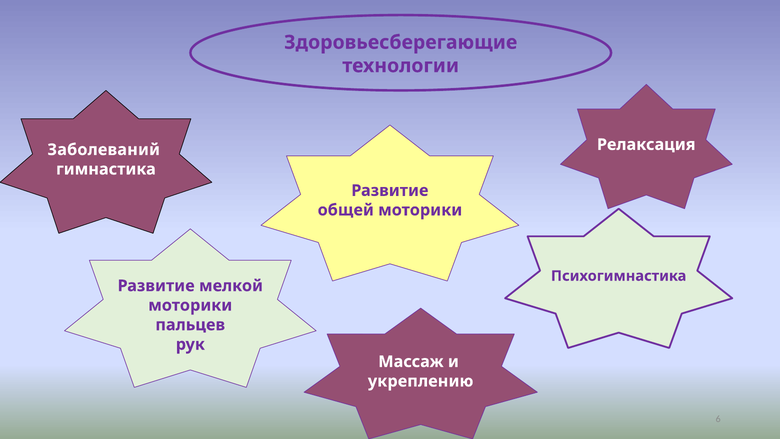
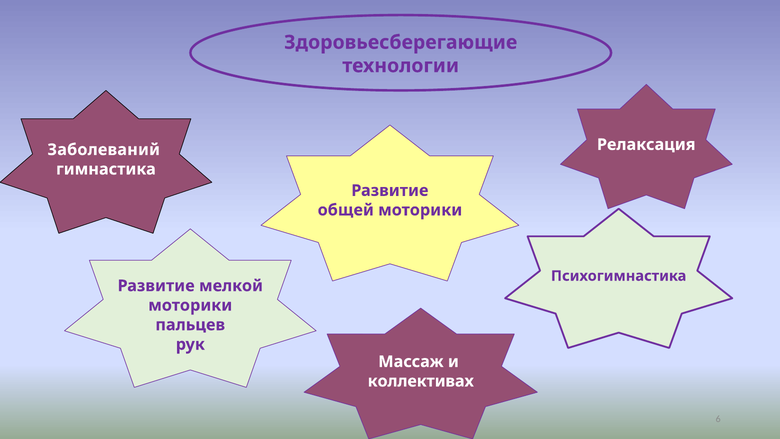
укреплению: укреплению -> коллективах (421, 381)
